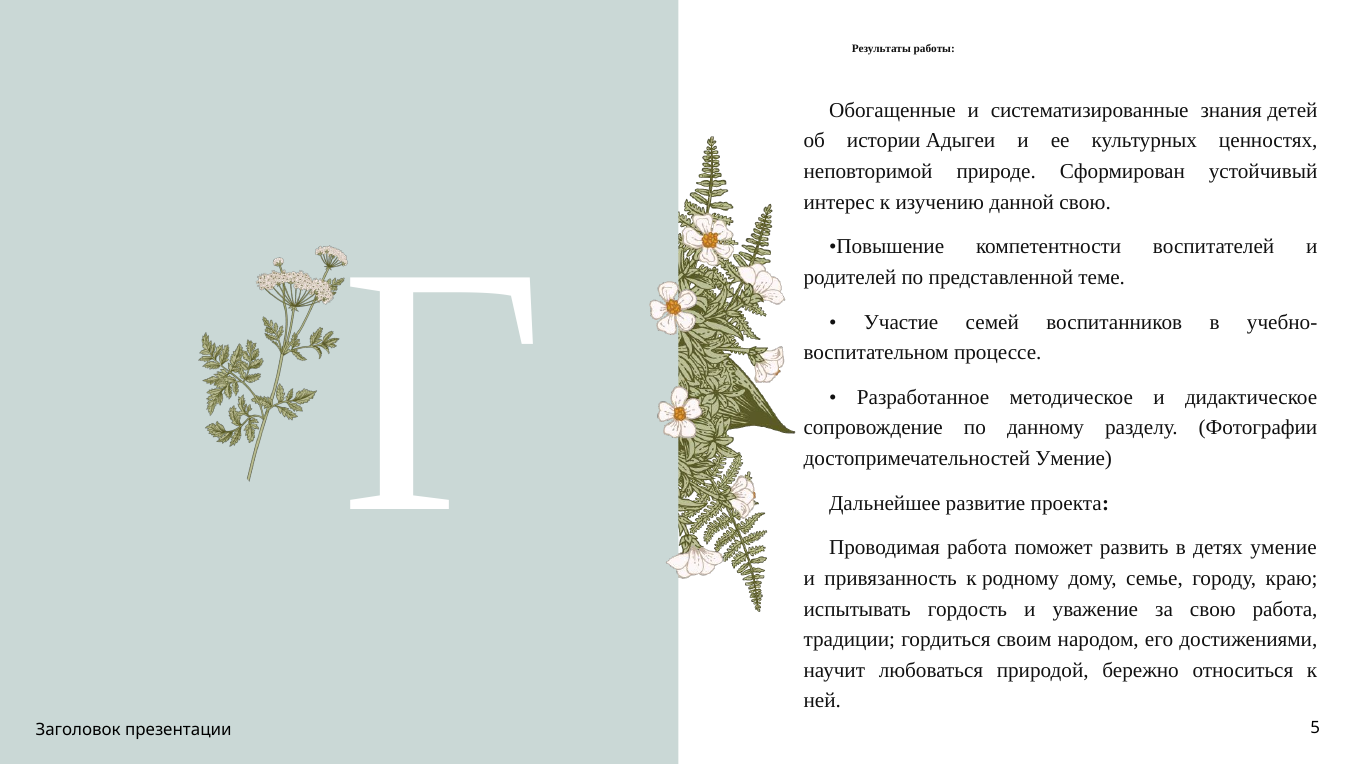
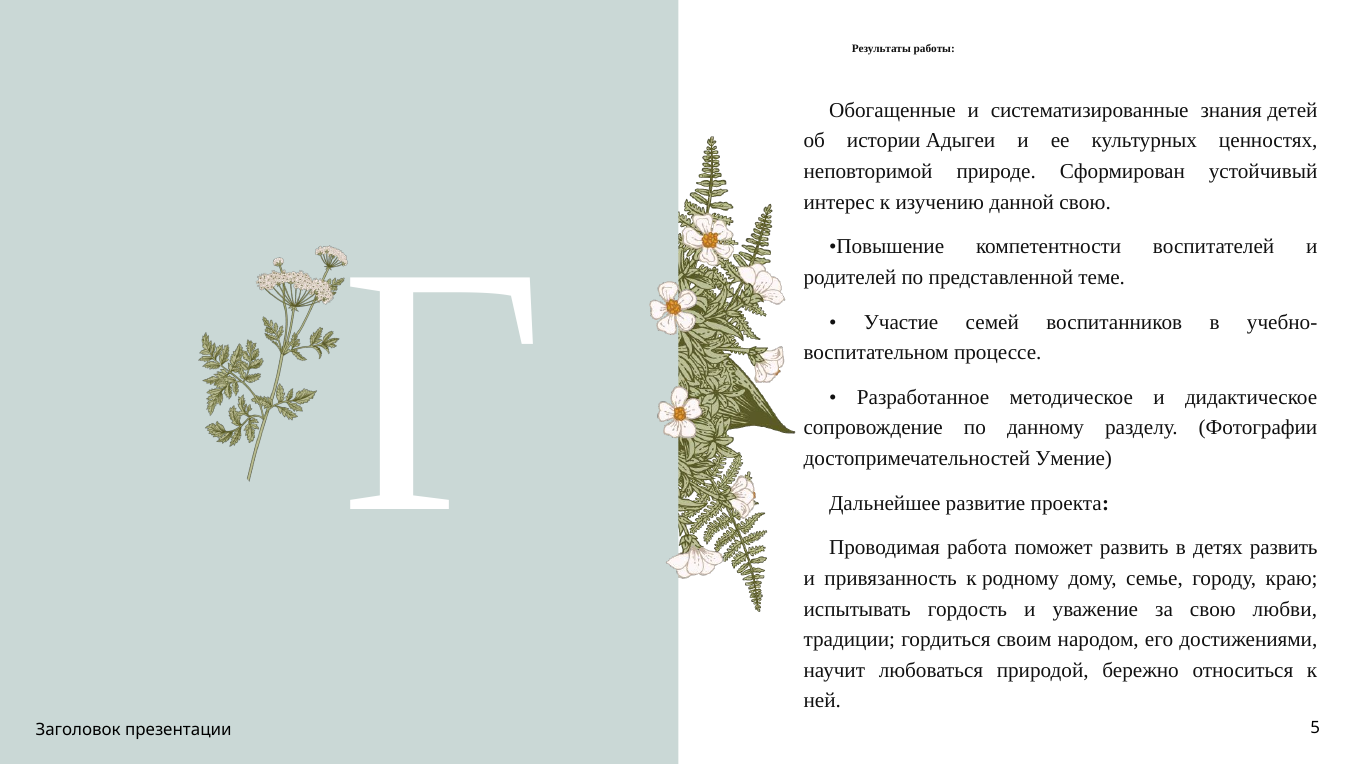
детях умение: умение -> развить (1284, 547)
свою работа: работа -> любви (1285, 608)
